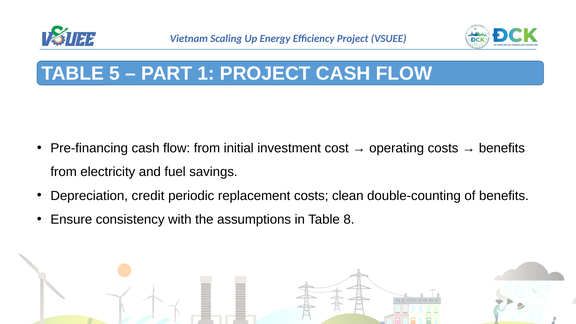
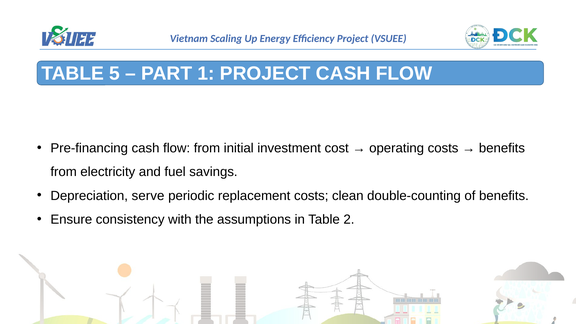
credit: credit -> serve (148, 196)
8: 8 -> 2 (349, 219)
